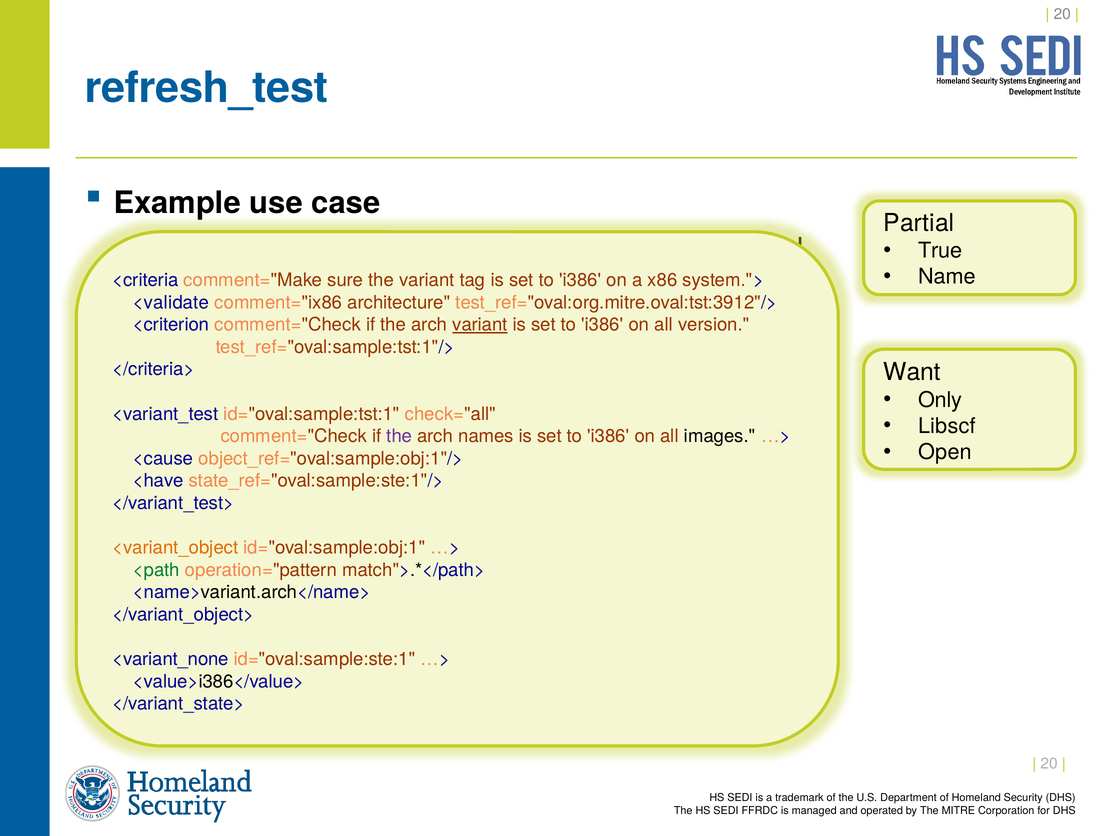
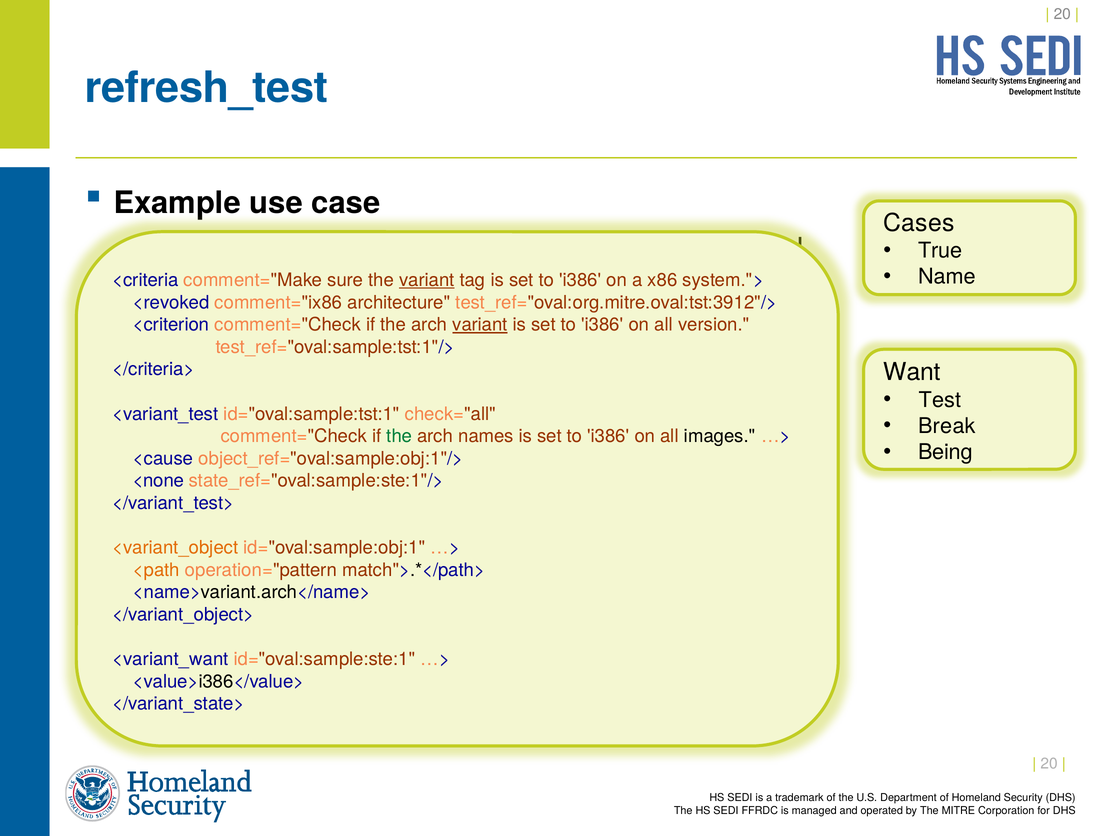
Partial: Partial -> Cases (919, 223)
variant underline: none -> present (427, 280)
<validate: <validate -> <revoked (171, 302)
Only: Only -> Test (940, 400)
Libscf: Libscf -> Break (947, 426)
the colour: purple -> green (399, 436)
Open: Open -> Being (945, 452)
<have: <have -> <none (158, 480)
<path colour: green -> orange (156, 570)
<variant_none: <variant_none -> <variant_want (170, 659)
